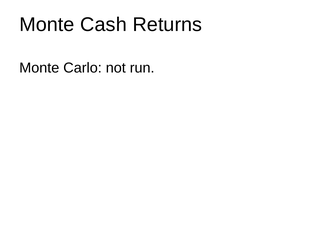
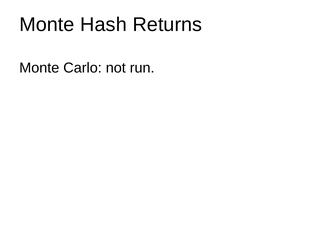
Cash: Cash -> Hash (103, 25)
